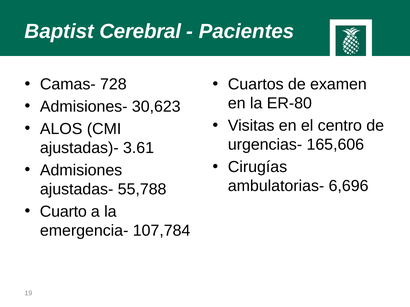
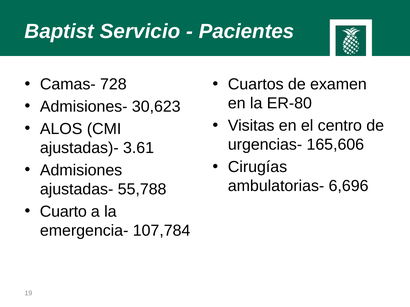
Cerebral: Cerebral -> Servicio (140, 32)
